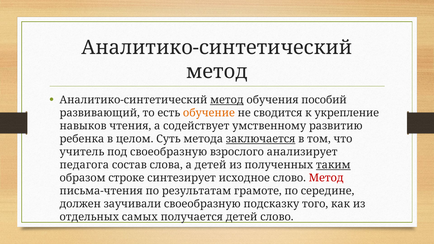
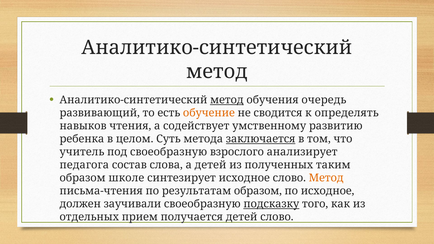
пособий: пособий -> очередь (324, 100)
укрепление: укрепление -> определять (347, 113)
таким underline: present -> none (333, 165)
строке: строке -> школе (126, 178)
Метод colour: red -> orange (326, 178)
результатам грамоте: грамоте -> образом (258, 191)
по середине: середине -> исходное (328, 191)
подсказку underline: none -> present (271, 204)
самых: самых -> прием (140, 217)
